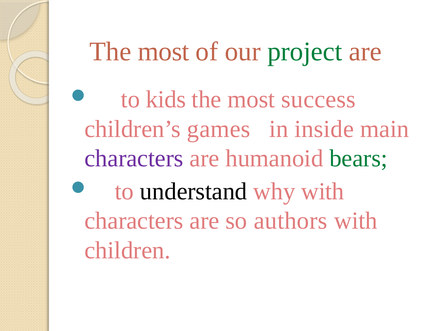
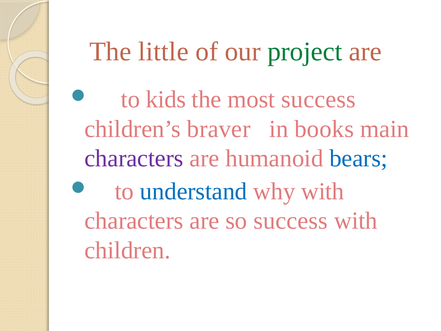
most: most -> little (163, 51)
games: games -> braver (219, 129)
inside: inside -> books (324, 129)
bears colour: green -> blue (359, 158)
understand colour: black -> blue (194, 191)
so authors: authors -> success (291, 221)
